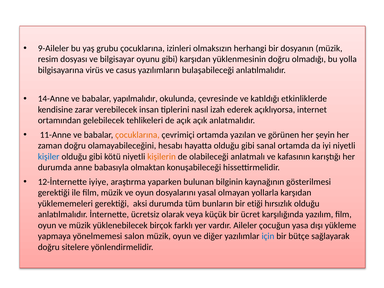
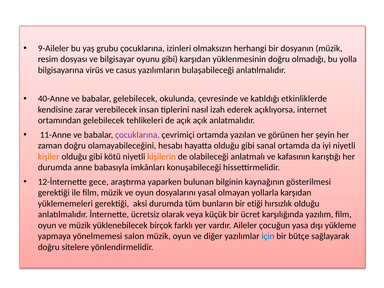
14-Anne: 14-Anne -> 40-Anne (54, 99)
babalar yapılmalıdır: yapılmalıdır -> gelebilecek (135, 99)
çocuklarına colour: orange -> purple (137, 135)
kişiler colour: blue -> orange (49, 157)
olmaktan: olmaktan -> imkânları (148, 167)
iyiye: iyiye -> gece (99, 182)
